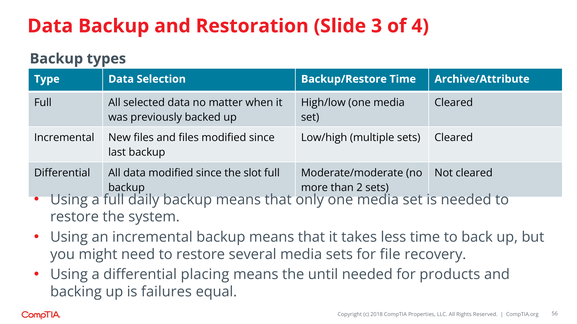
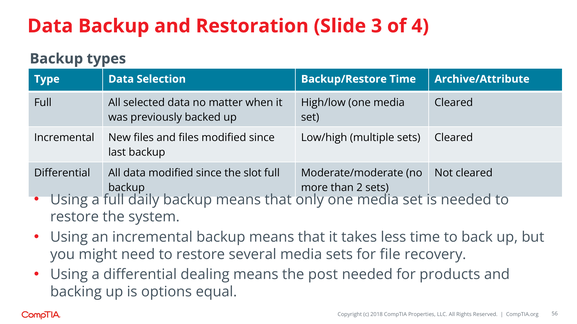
placing: placing -> dealing (205, 275)
until: until -> post (323, 275)
failures: failures -> options (167, 292)
